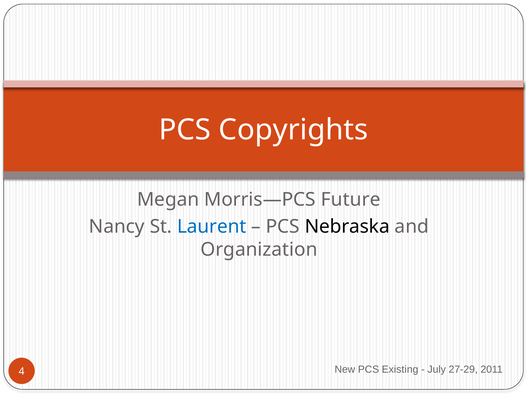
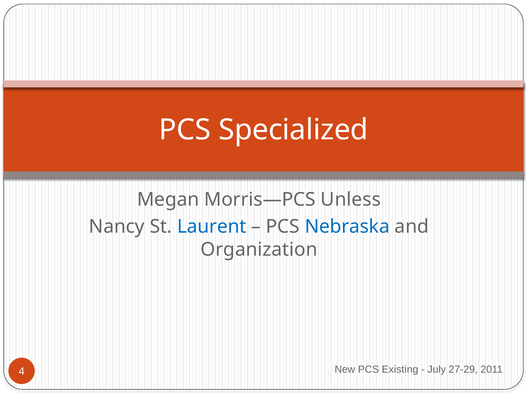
Copyrights: Copyrights -> Specialized (293, 130)
Future: Future -> Unless (351, 200)
Nebraska colour: black -> blue (347, 227)
